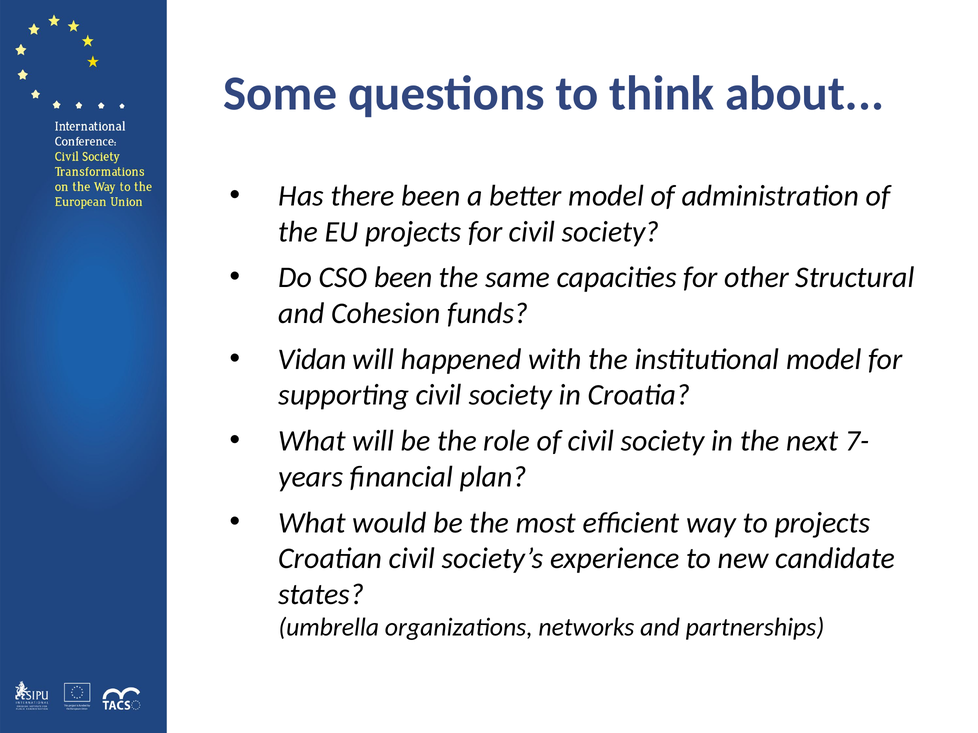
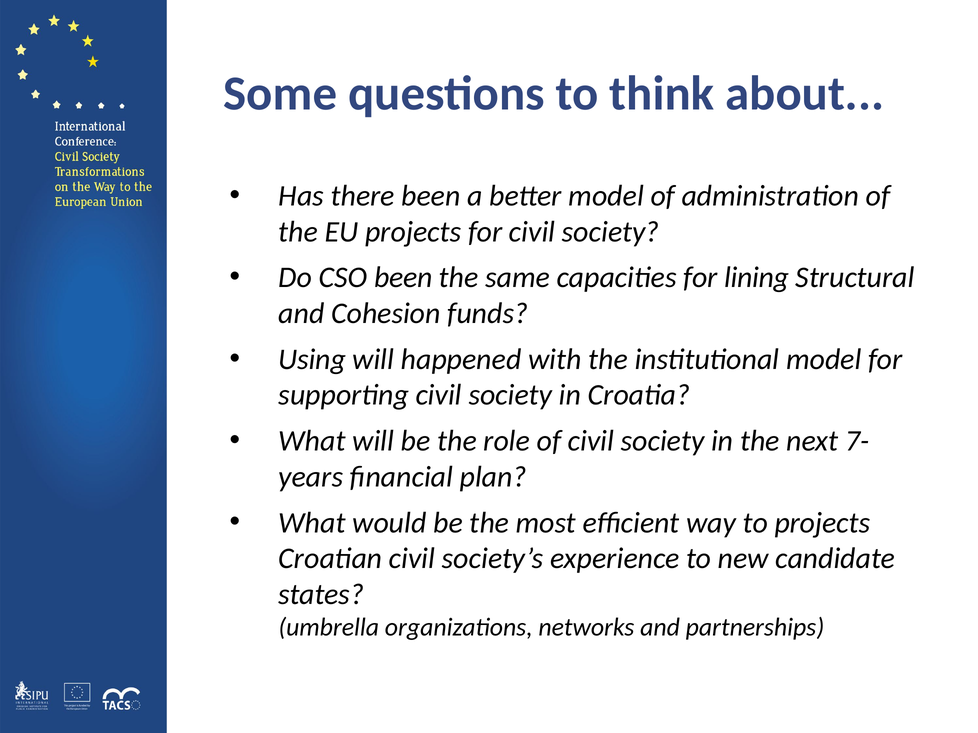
other: other -> lining (757, 278)
Vidan: Vidan -> Using (312, 360)
